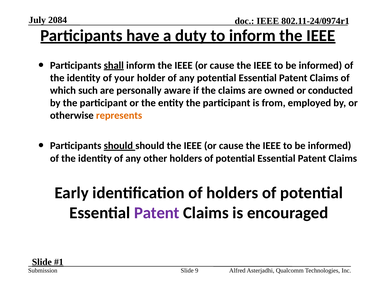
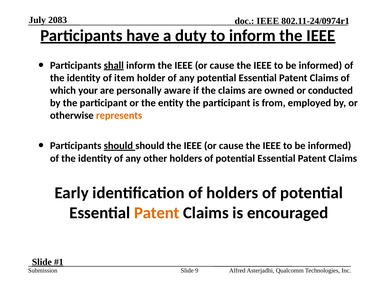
2084: 2084 -> 2083 (58, 20)
your: your -> item (124, 78)
such: such -> your (88, 90)
Patent colour: purple -> orange (157, 213)
